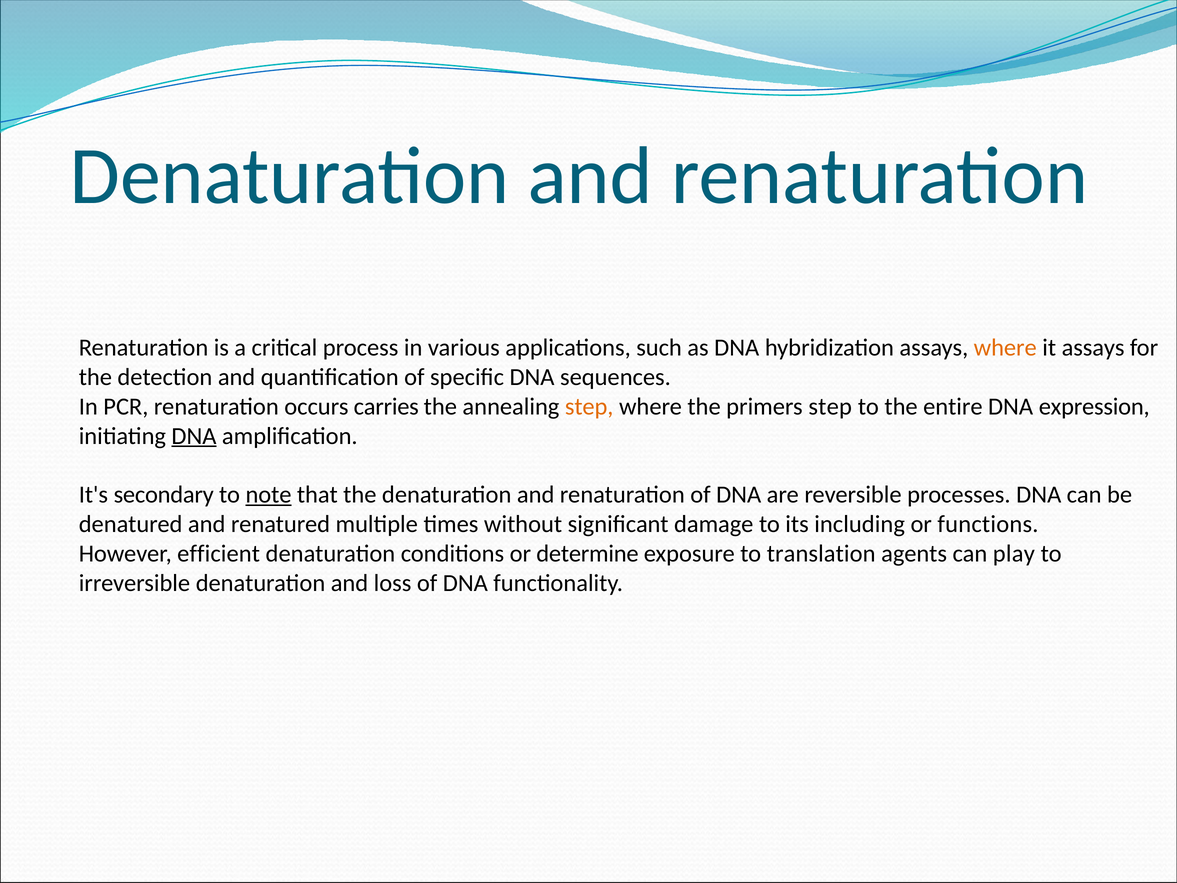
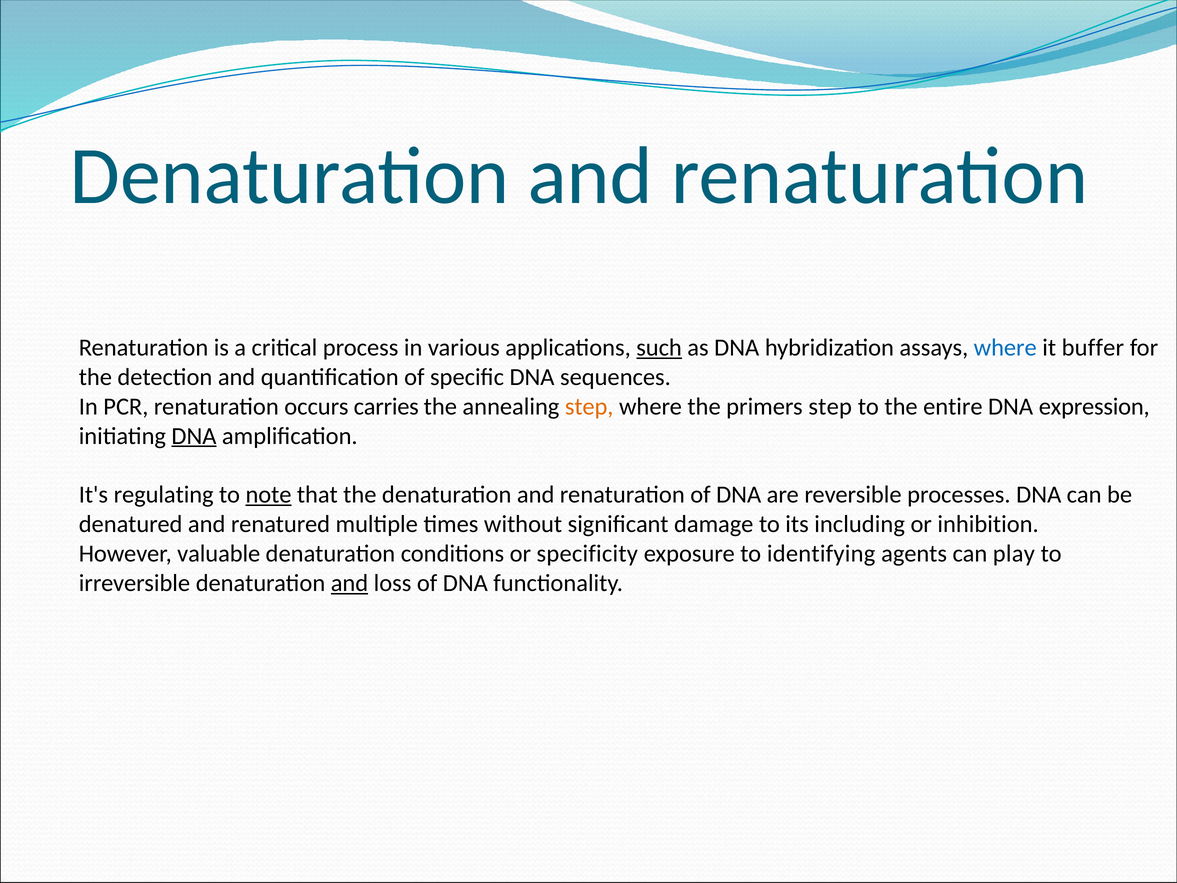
such underline: none -> present (659, 348)
where colour: orange -> blue (1005, 348)
it assays: assays -> buffer (1093, 348)
secondary: secondary -> regulating (164, 495)
functions: functions -> inhibition (988, 524)
efficient: efficient -> valuable (219, 553)
determine: determine -> specificity (587, 553)
translation: translation -> identifying (821, 553)
and underline: none -> present (349, 583)
